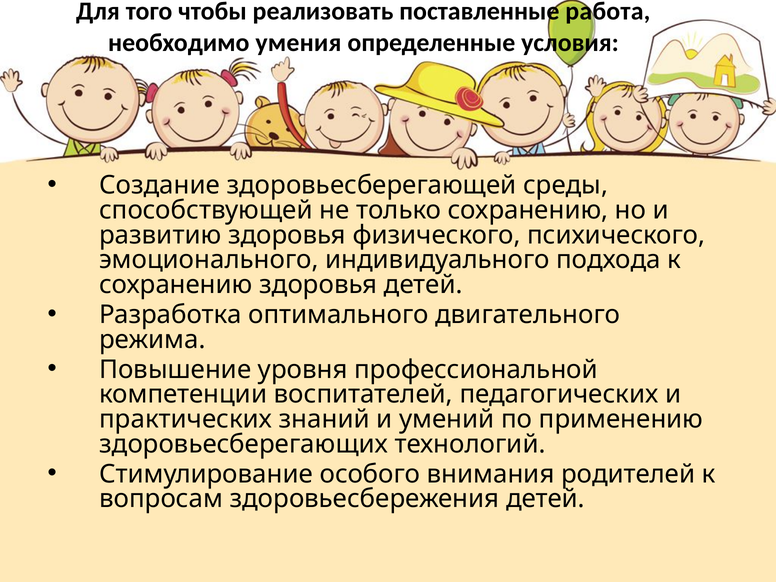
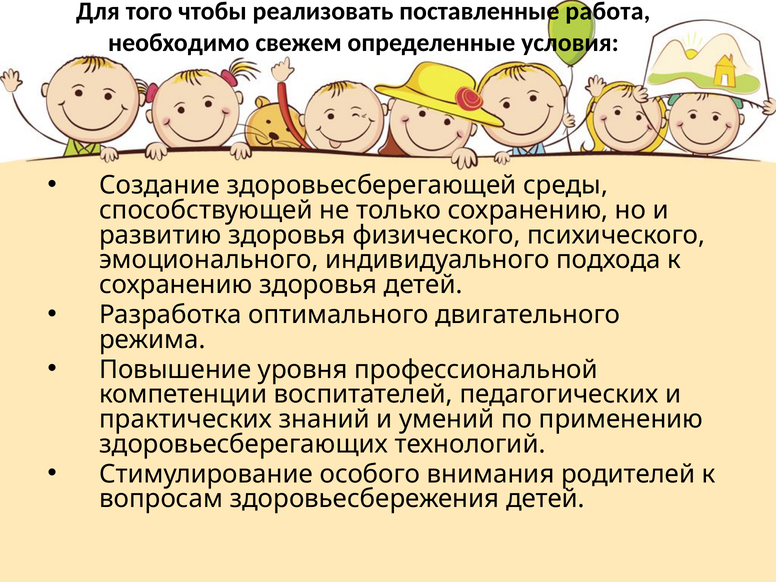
умения: умения -> свежем (299, 42)
